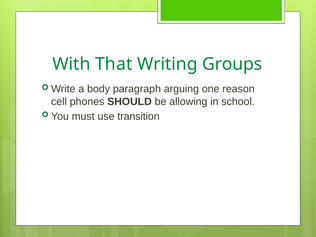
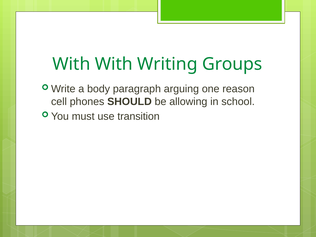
With That: That -> With (114, 64)
